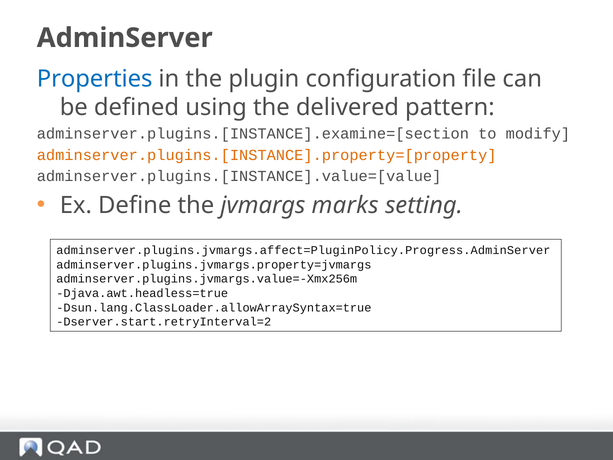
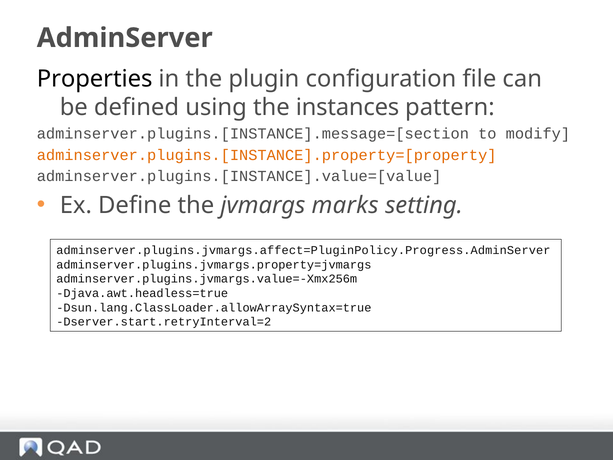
Properties colour: blue -> black (95, 79)
delivered: delivered -> instances (348, 107)
adminserver.plugins.[INSTANCE].examine=[section: adminserver.plugins.[INSTANCE].examine=[section -> adminserver.plugins.[INSTANCE].message=[section (253, 133)
